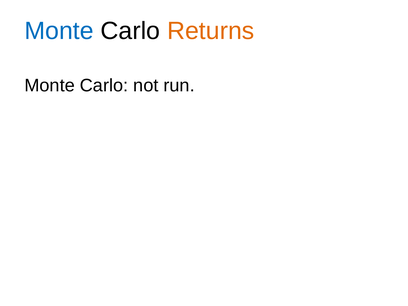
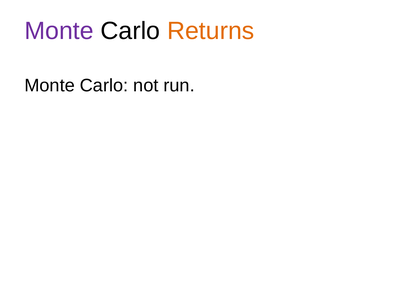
Monte colour: blue -> purple (59, 31)
